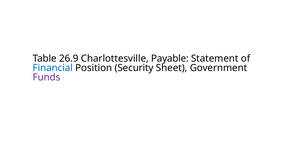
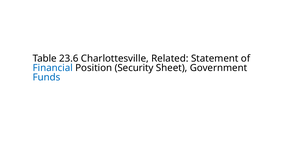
26.9: 26.9 -> 23.6 (69, 59)
Payable: Payable -> Related (170, 59)
Funds colour: purple -> blue (46, 77)
